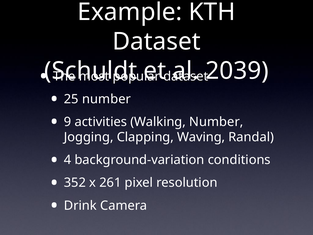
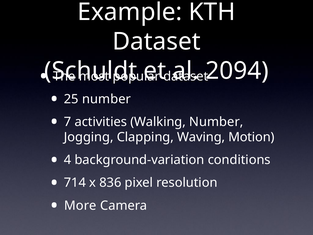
2039: 2039 -> 2094 (237, 71)
9: 9 -> 7 (68, 122)
Randal: Randal -> Motion (251, 137)
352: 352 -> 714 (75, 183)
261: 261 -> 836 (110, 183)
Drink: Drink -> More (80, 205)
